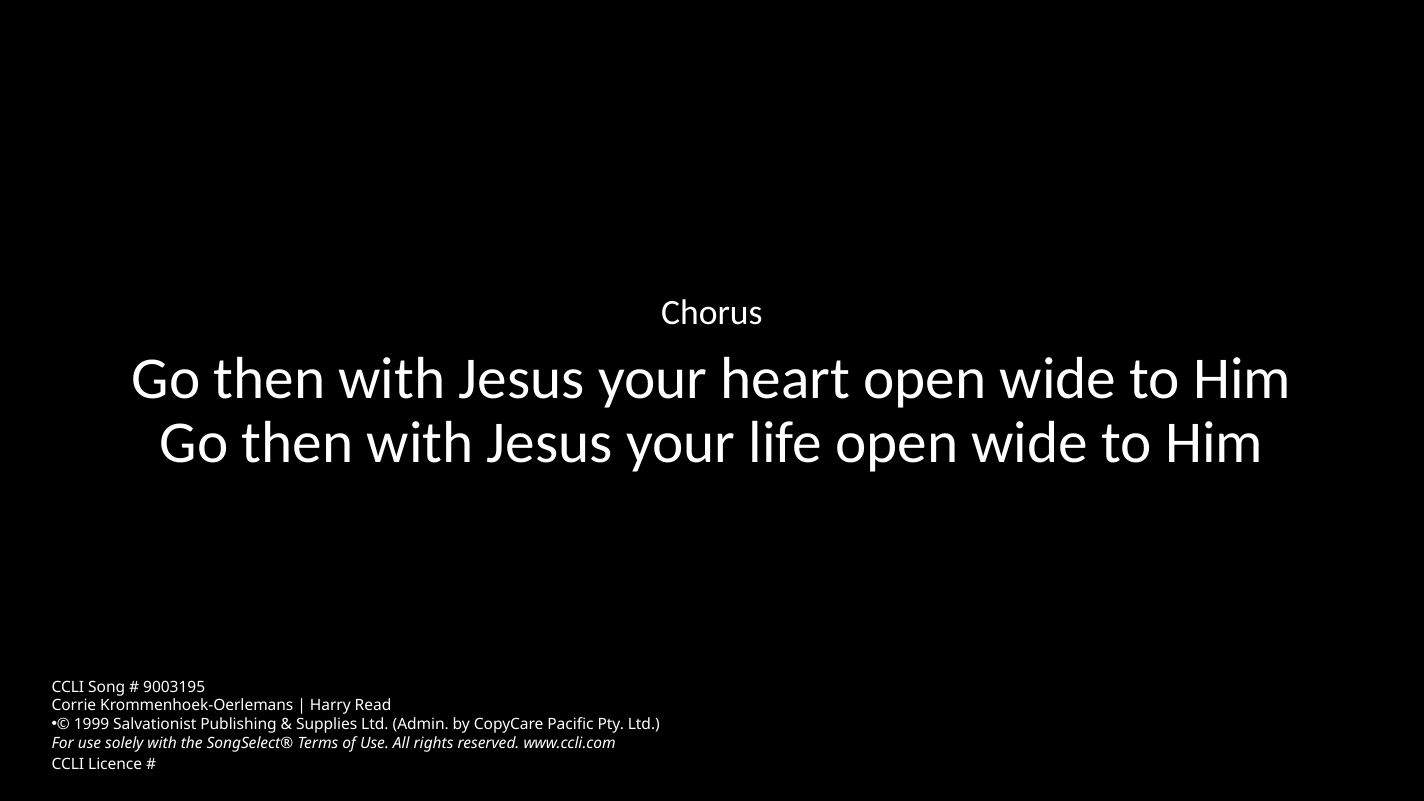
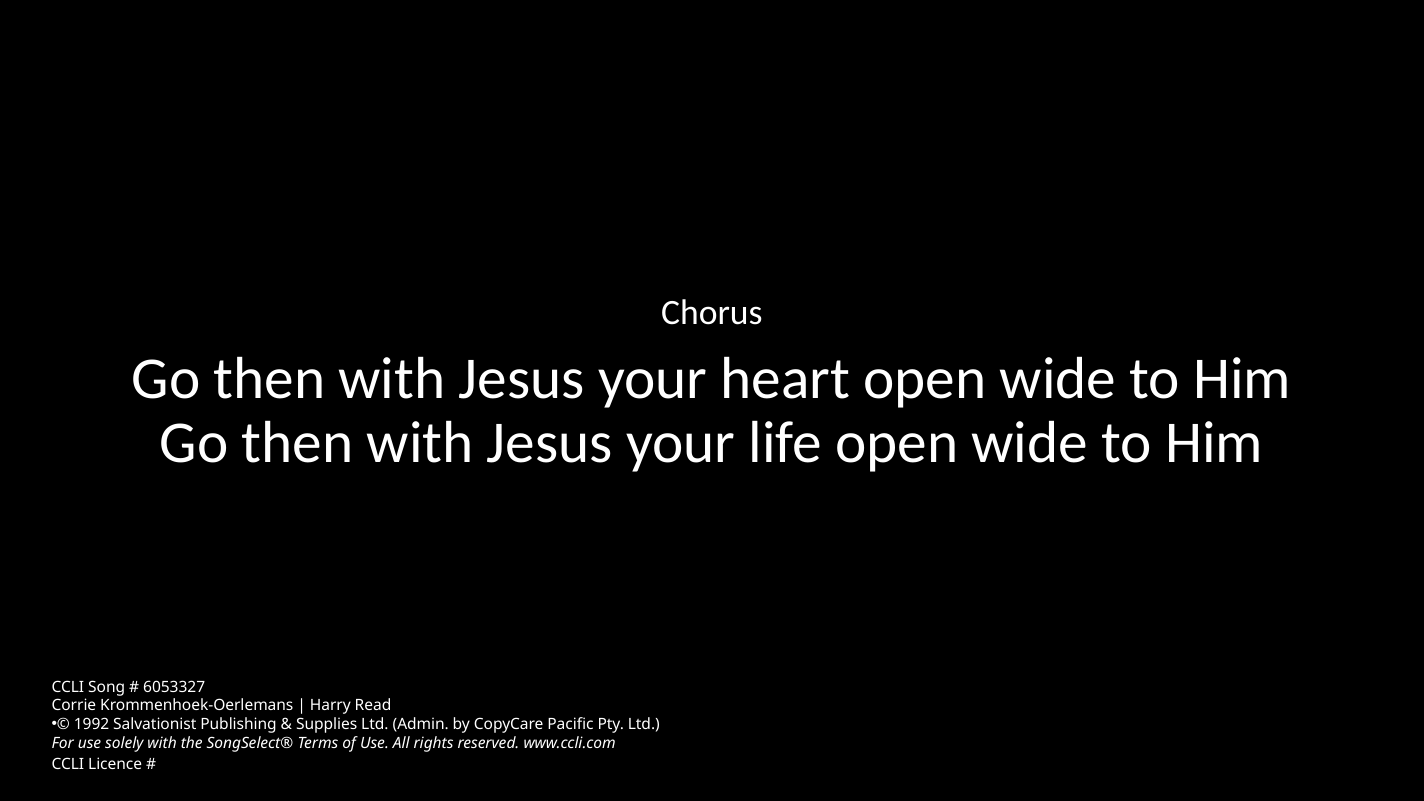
9003195: 9003195 -> 6053327 (174, 687)
1999: 1999 -> 1992 (92, 724)
